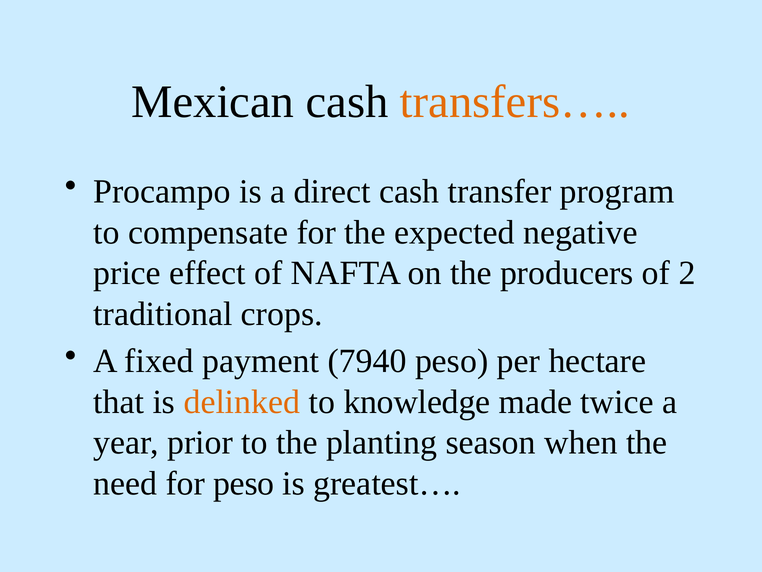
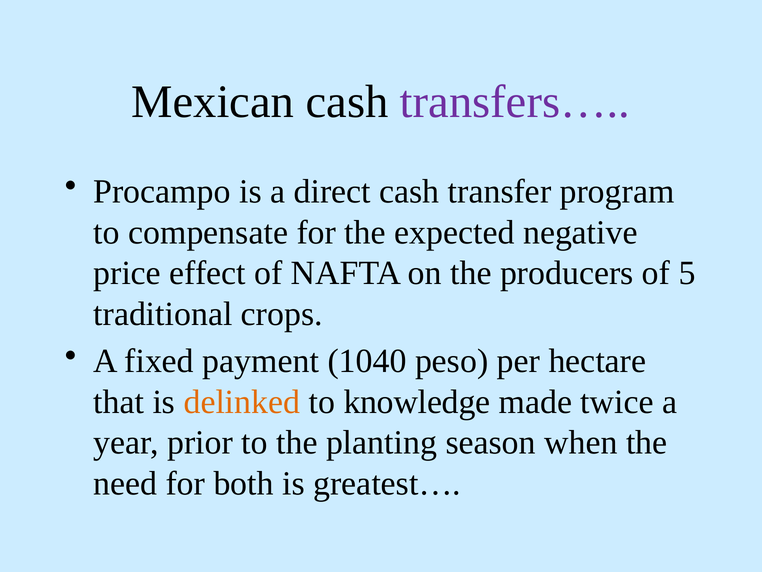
transfers… colour: orange -> purple (515, 102)
2: 2 -> 5 (687, 273)
7940: 7940 -> 1040 (367, 361)
for peso: peso -> both (244, 483)
